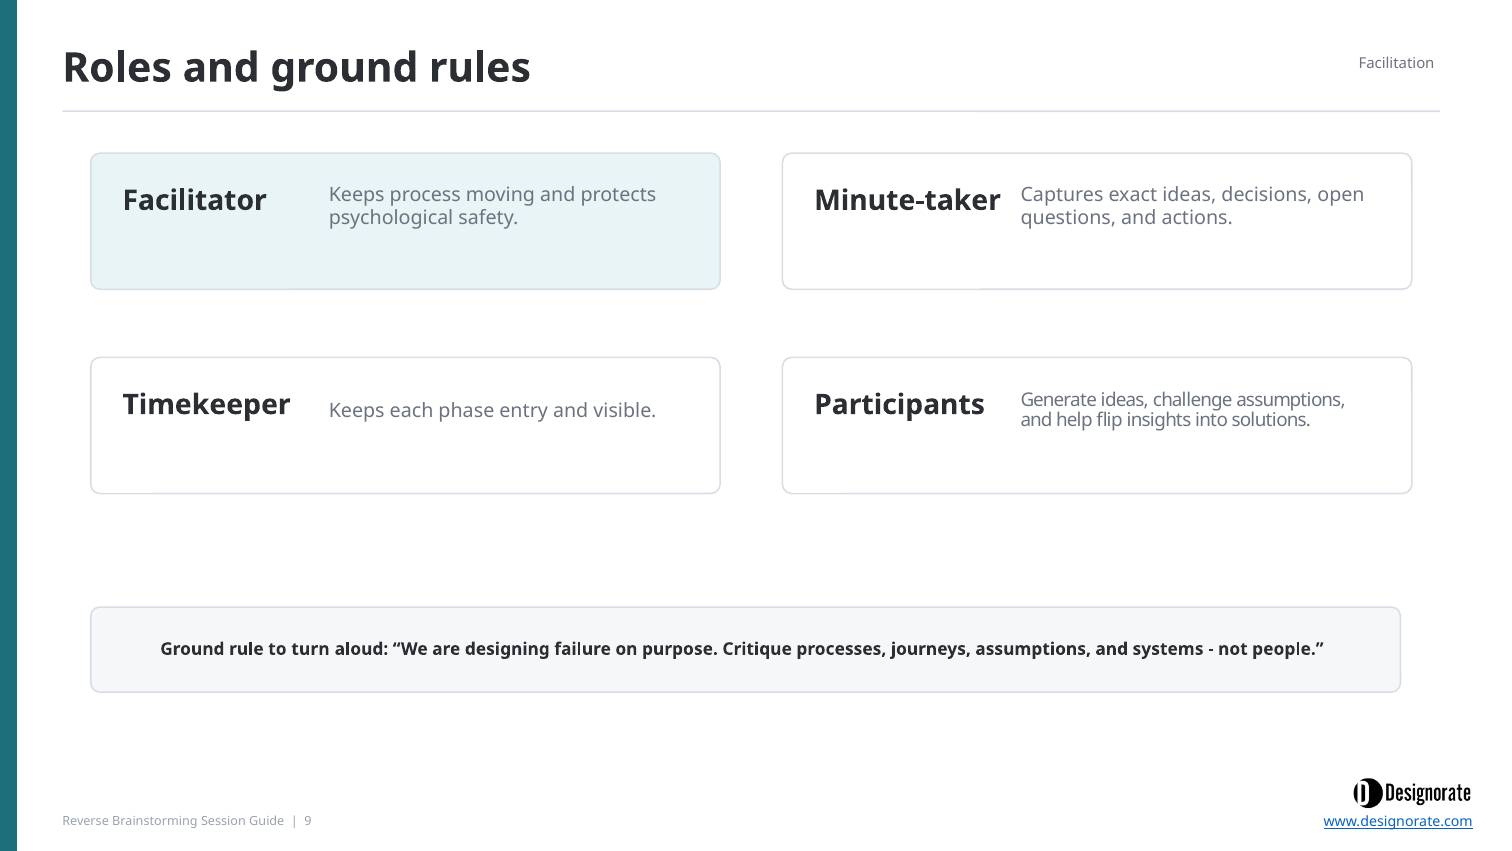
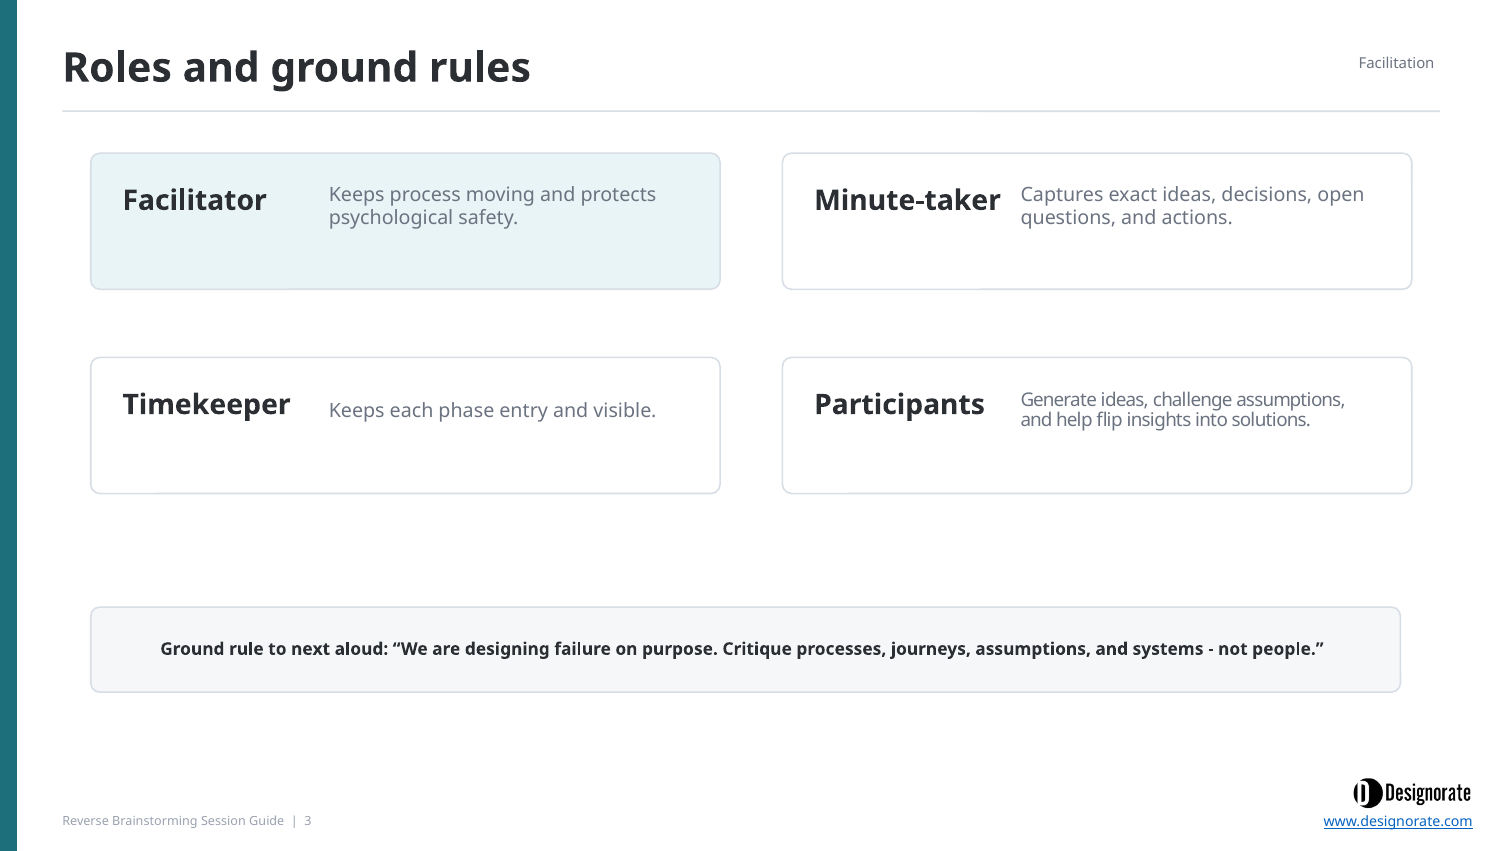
turn: turn -> next (311, 649)
9: 9 -> 3 (308, 821)
